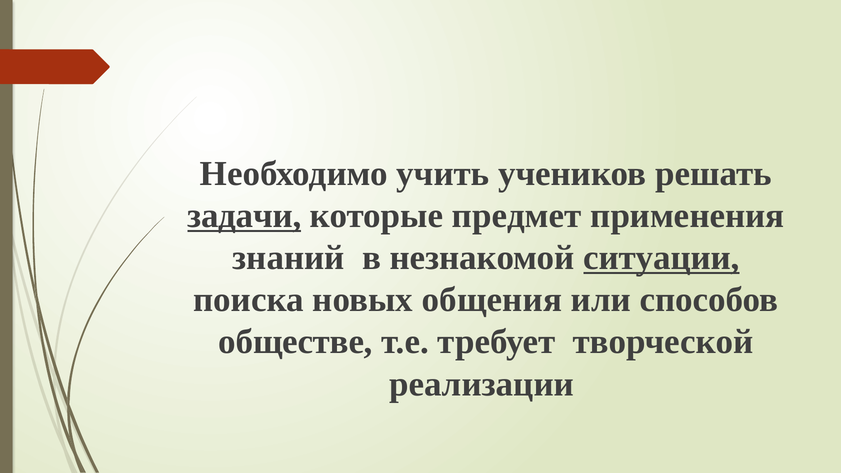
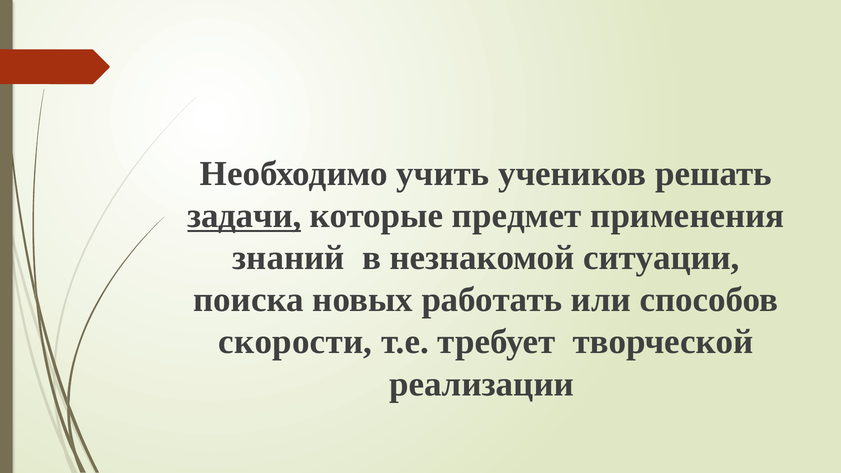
ситуации underline: present -> none (661, 258)
общения: общения -> работать (492, 300)
обществе: обществе -> скорости (295, 342)
